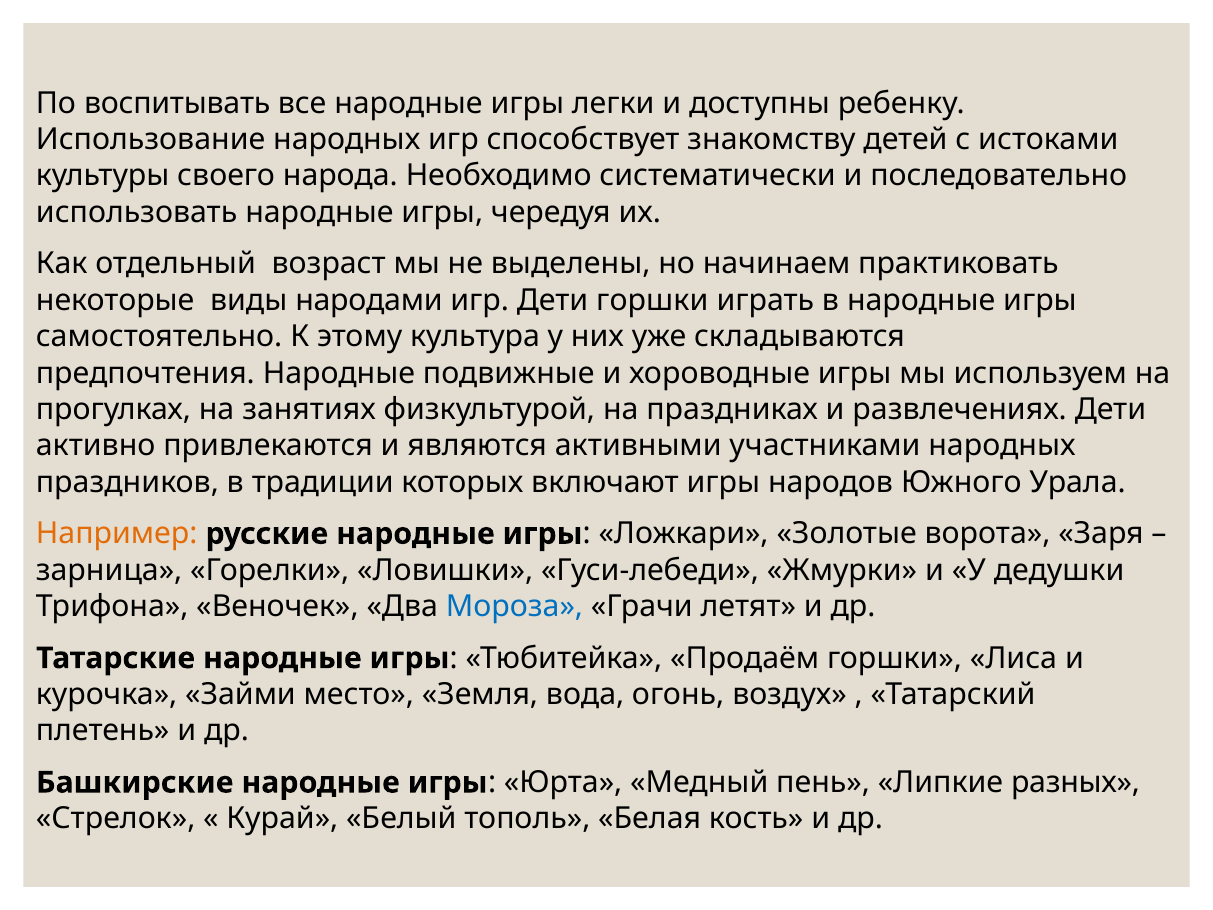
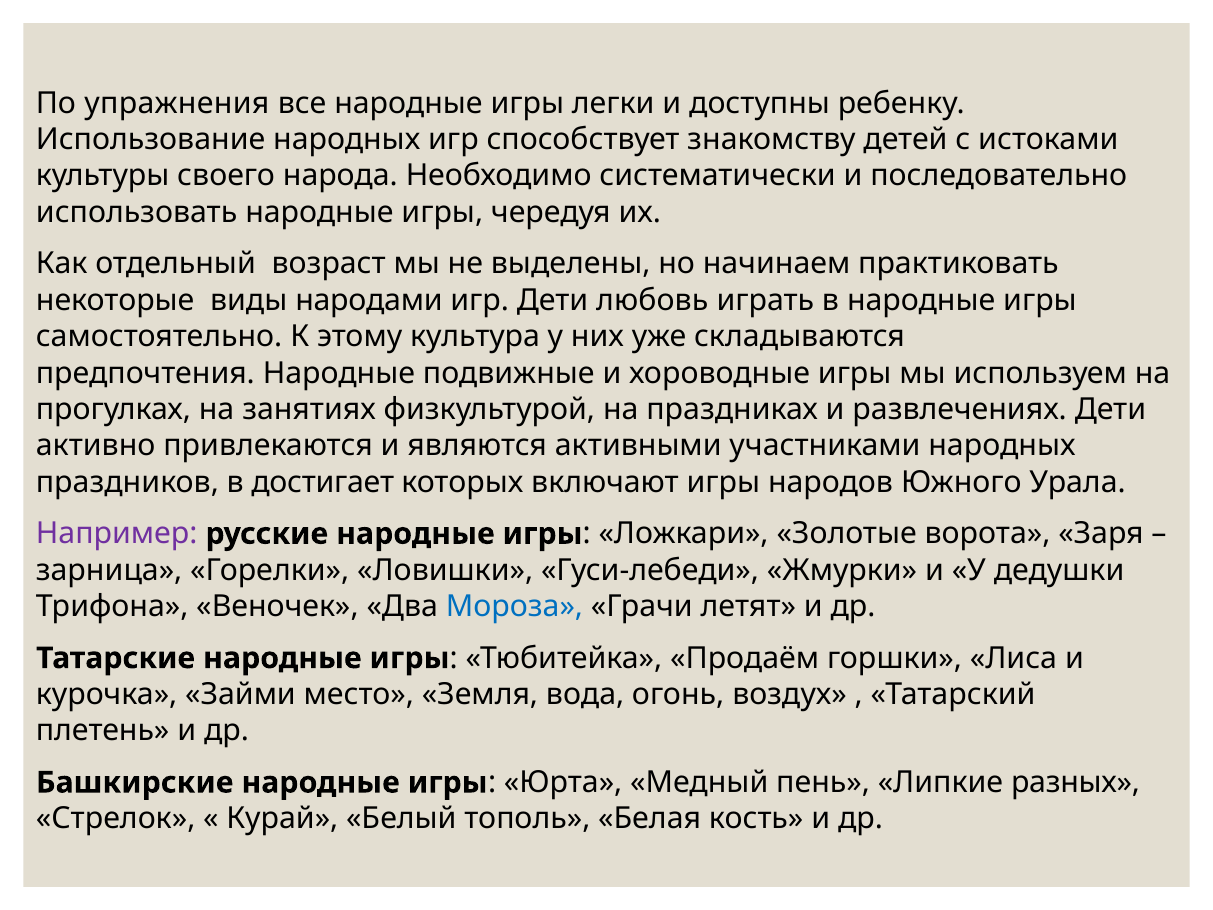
воспитывать: воспитывать -> упражнения (177, 103)
Дети горшки: горшки -> любовь (652, 300)
традиции: традиции -> достигает (323, 482)
Например colour: orange -> purple (117, 534)
